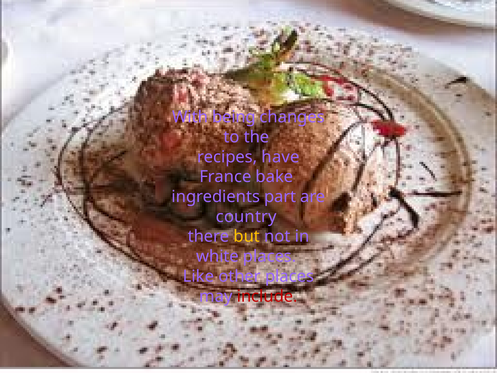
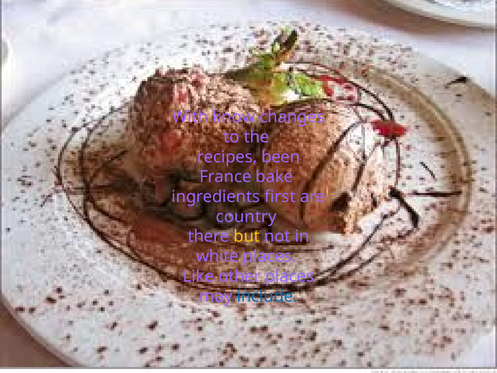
being: being -> know (234, 117)
have: have -> been (281, 157)
part: part -> first (280, 197)
include colour: red -> blue (267, 296)
